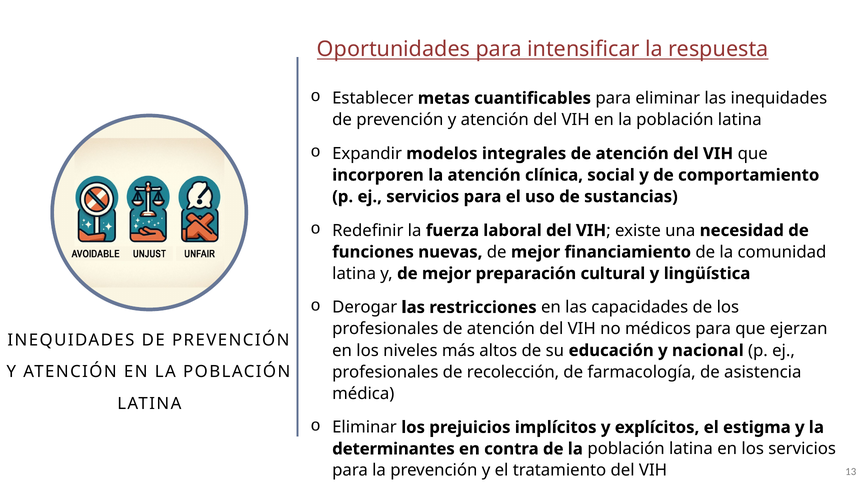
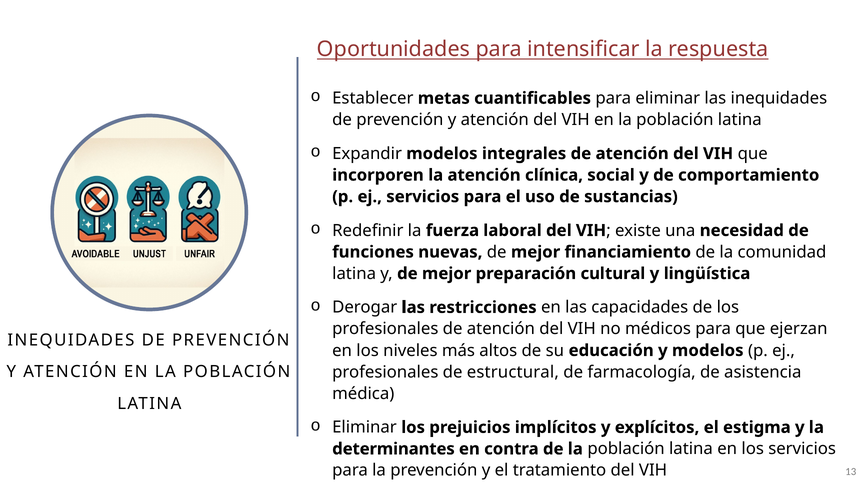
y nacional: nacional -> modelos (708, 351)
recolección: recolección -> estructural (513, 372)
